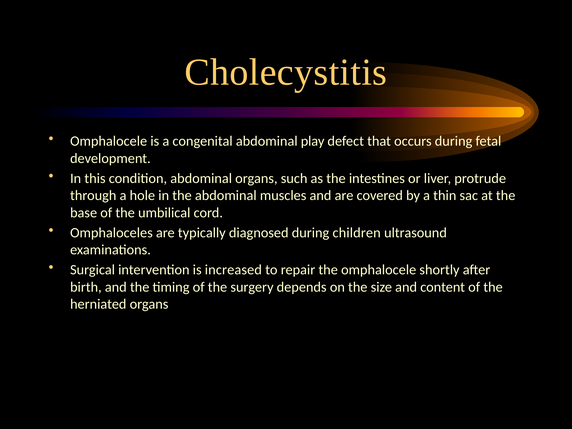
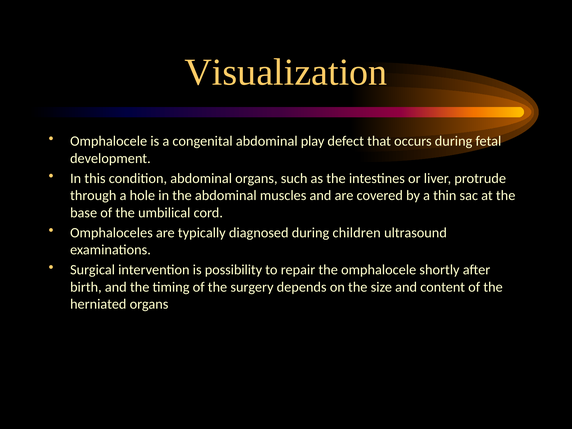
Cholecystitis: Cholecystitis -> Visualization (286, 72)
increased: increased -> possibility (233, 270)
